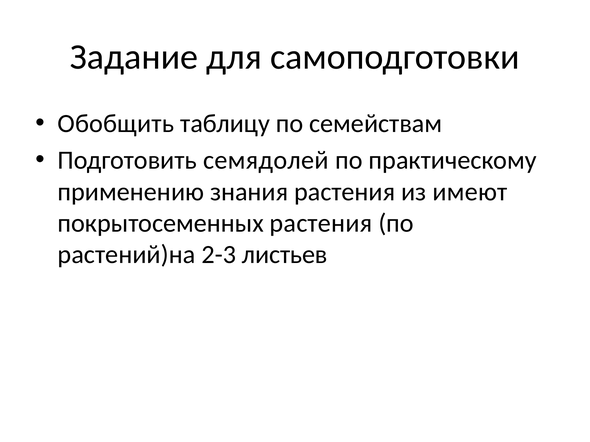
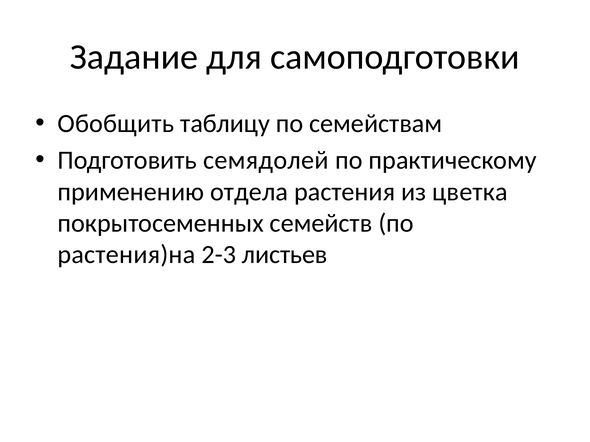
знания: знания -> отдела (249, 192)
имеют: имеют -> цветка (470, 192)
покрытосеменных растения: растения -> семейств (321, 223)
растений)на: растений)на -> растения)на (126, 255)
